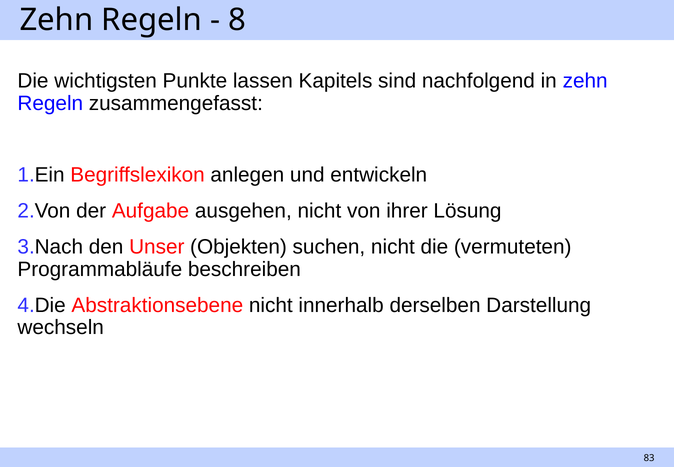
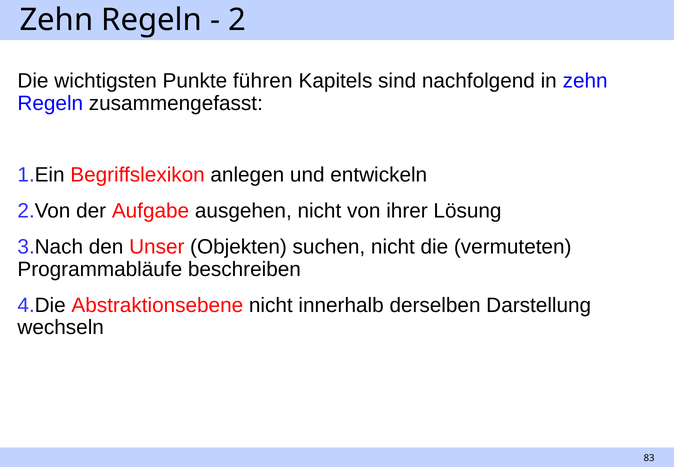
8: 8 -> 2 (237, 20)
lassen: lassen -> führen (263, 81)
